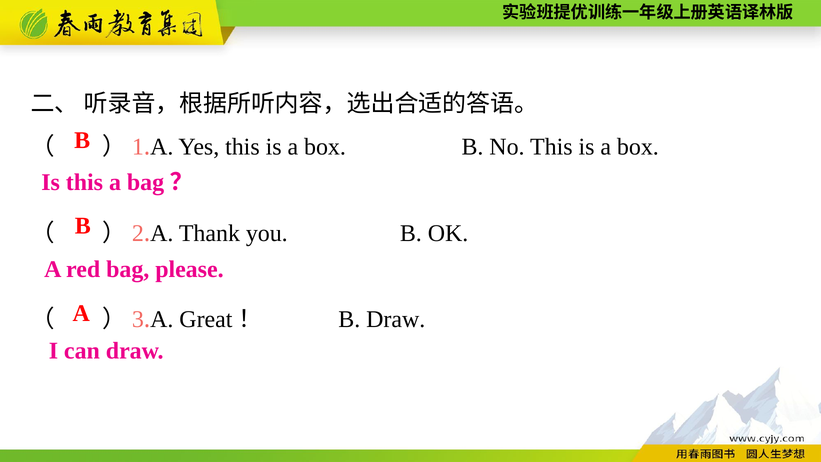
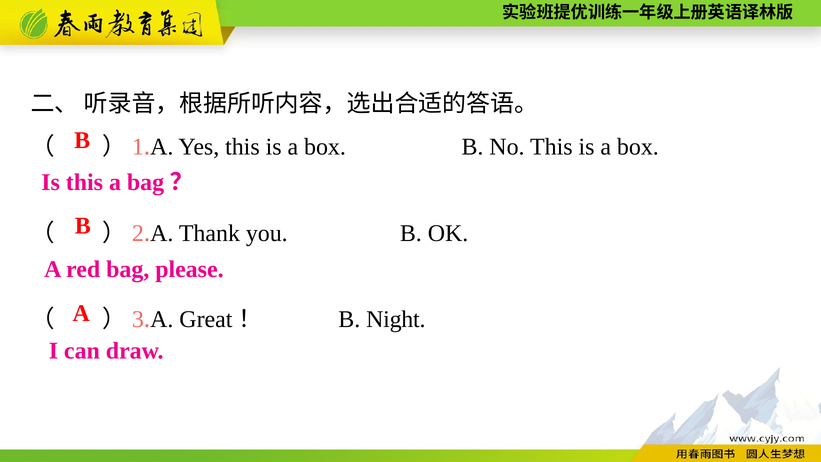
B Draw: Draw -> Night (396, 319)
